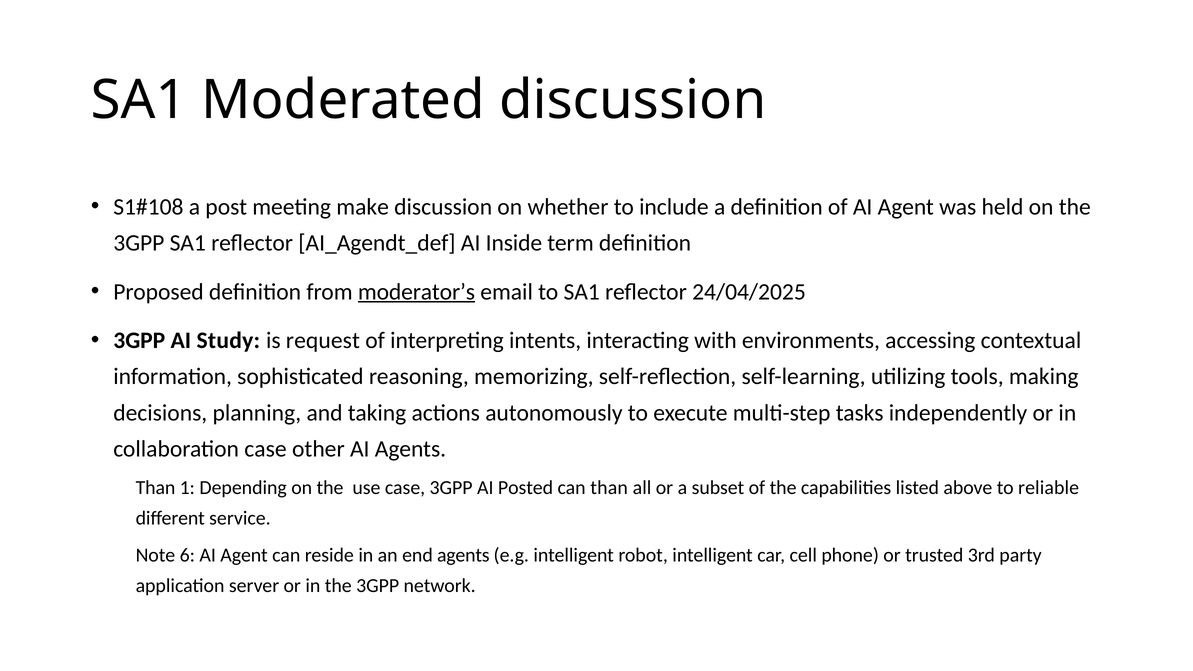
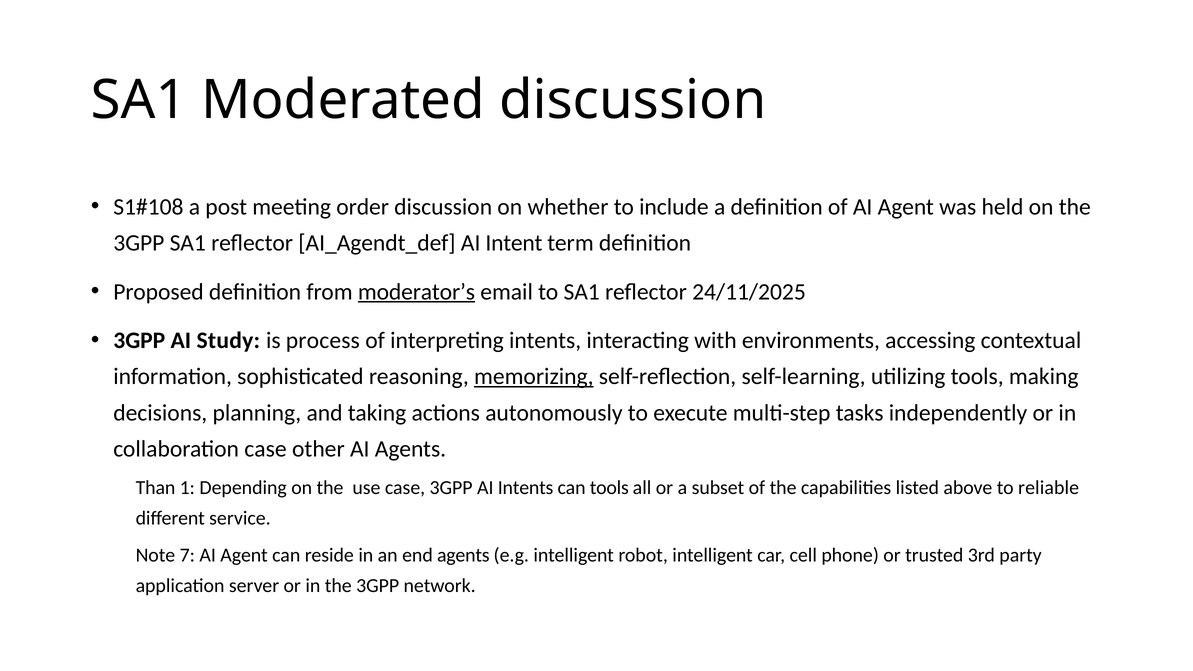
make: make -> order (363, 207)
Inside: Inside -> Intent (514, 243)
24/04/2025: 24/04/2025 -> 24/11/2025 (749, 292)
request: request -> process (323, 340)
memorizing underline: none -> present (534, 377)
AI Posted: Posted -> Intents (526, 488)
can than: than -> tools (609, 488)
6: 6 -> 7 (187, 555)
